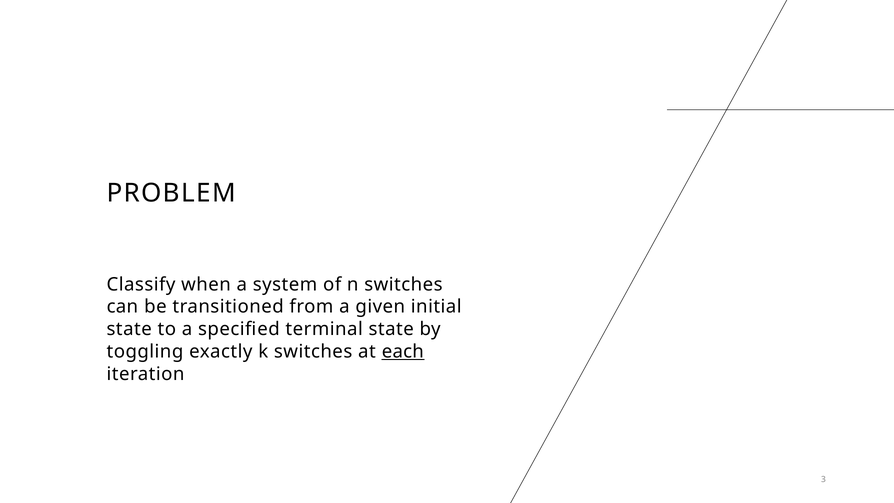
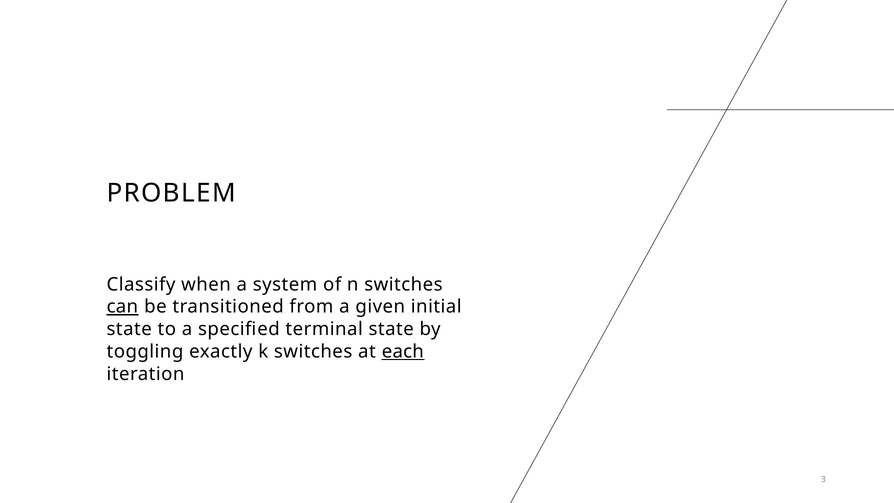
can underline: none -> present (122, 307)
